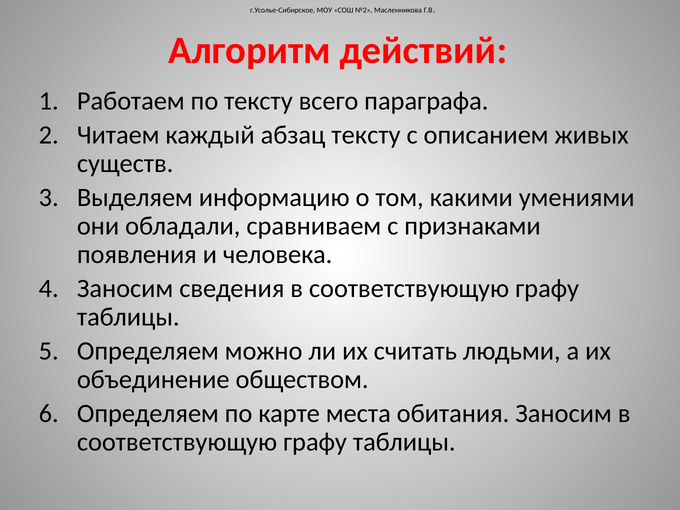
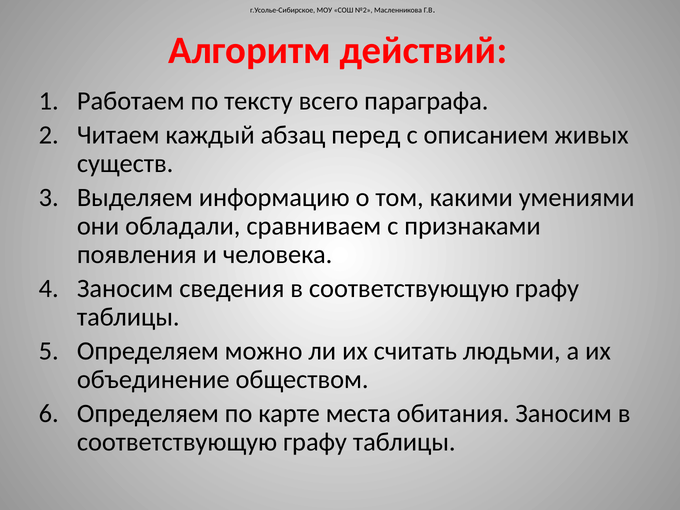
абзац тексту: тексту -> перед (366, 135)
